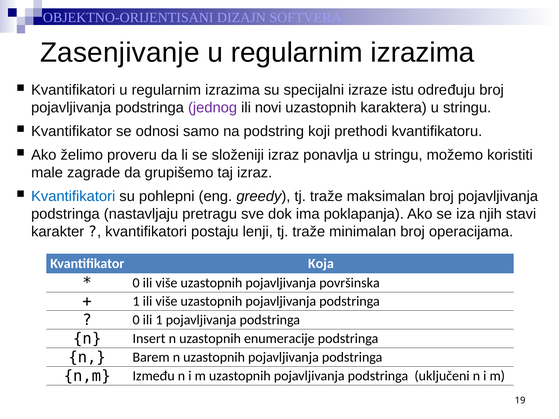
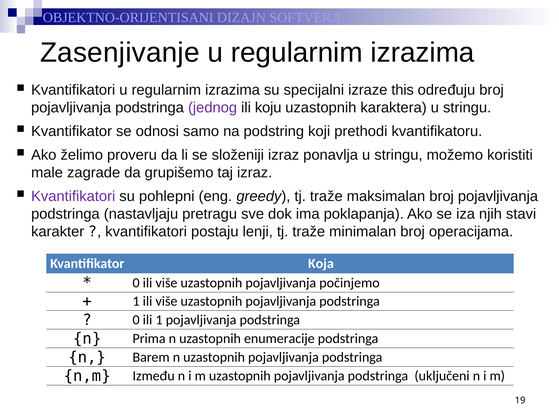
istu: istu -> this (403, 90)
novi: novi -> koju (268, 108)
Kvantifikatori colour: blue -> purple (73, 196)
površinska: površinska -> počinjemo (349, 283)
Insert: Insert -> Prima (149, 339)
